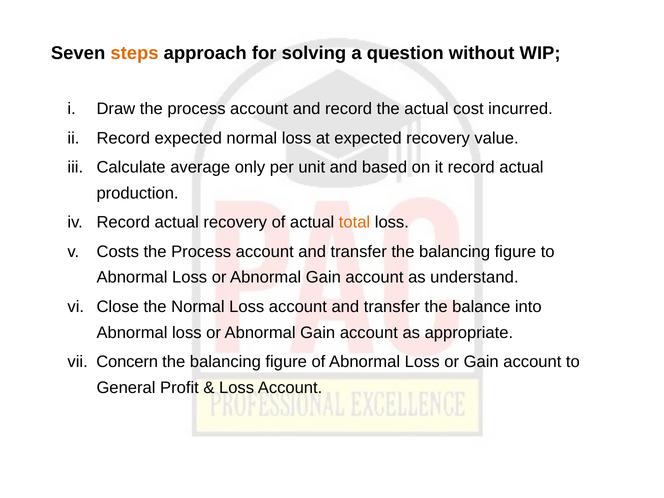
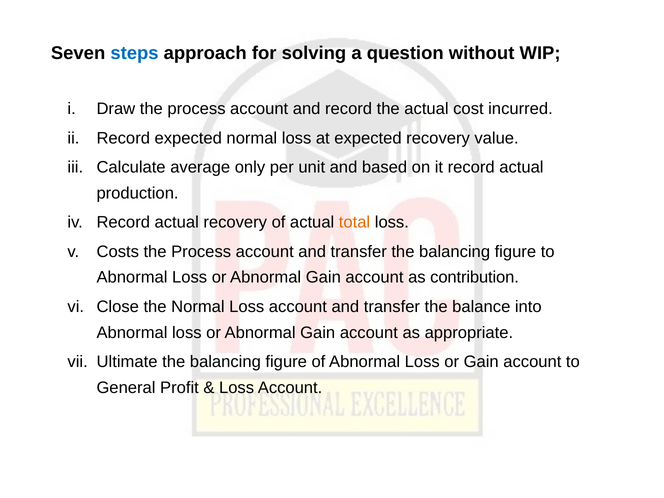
steps colour: orange -> blue (134, 53)
understand: understand -> contribution (475, 278)
Concern: Concern -> Ultimate (127, 362)
